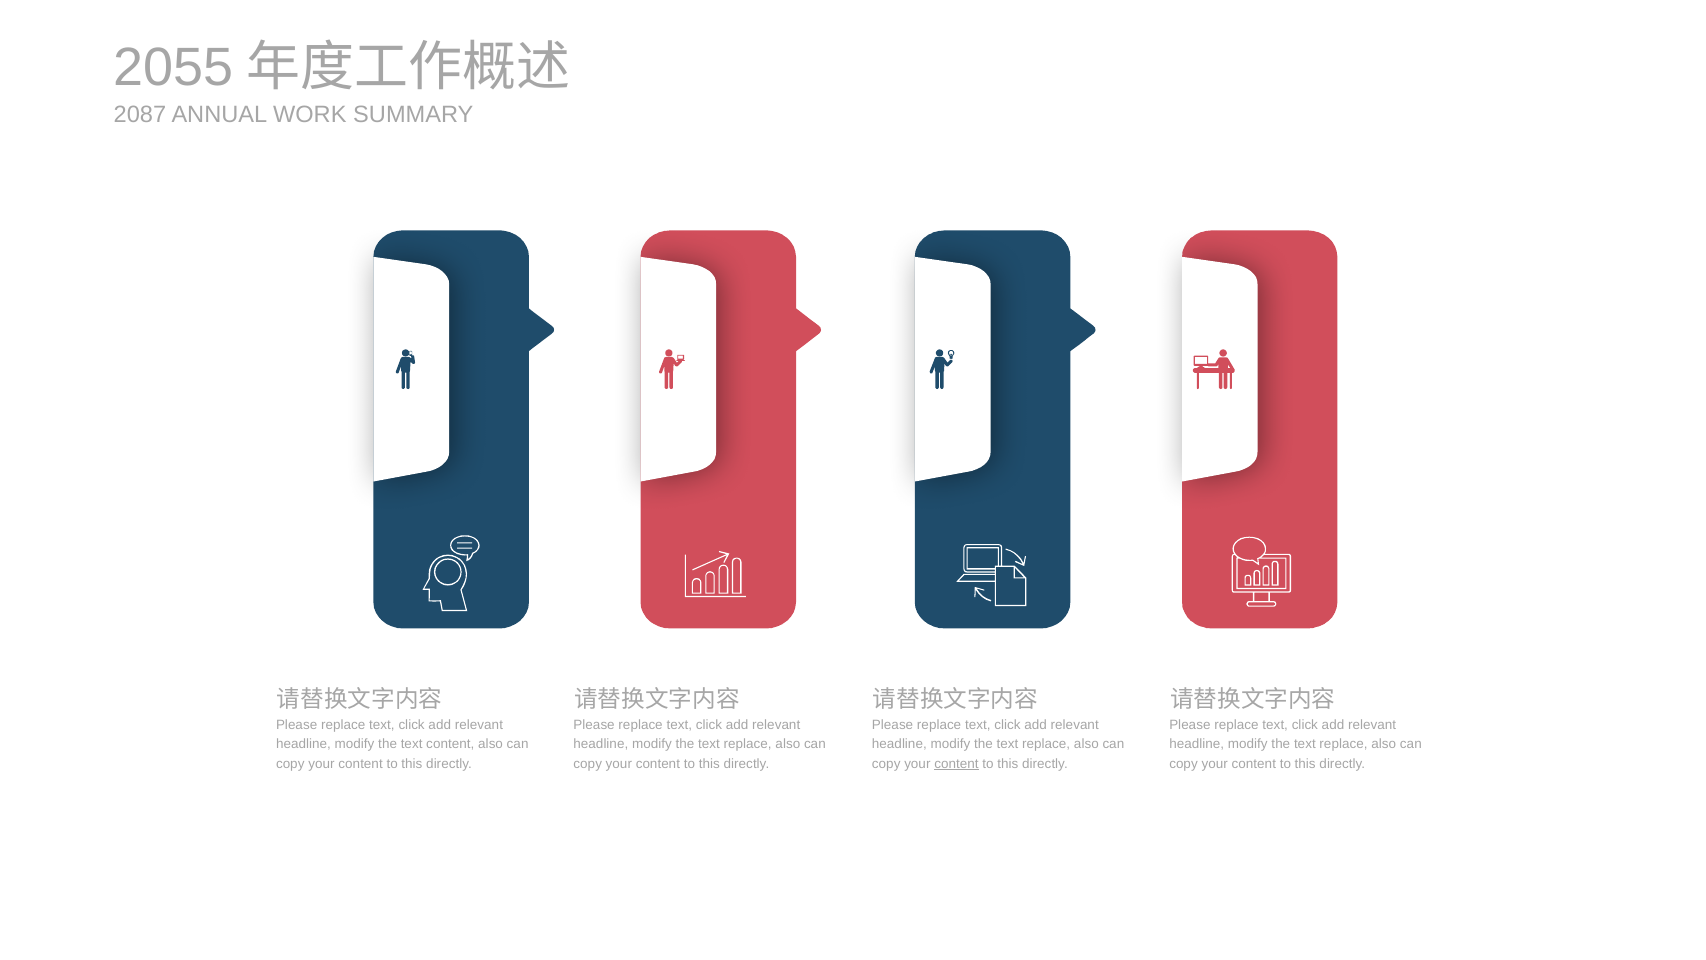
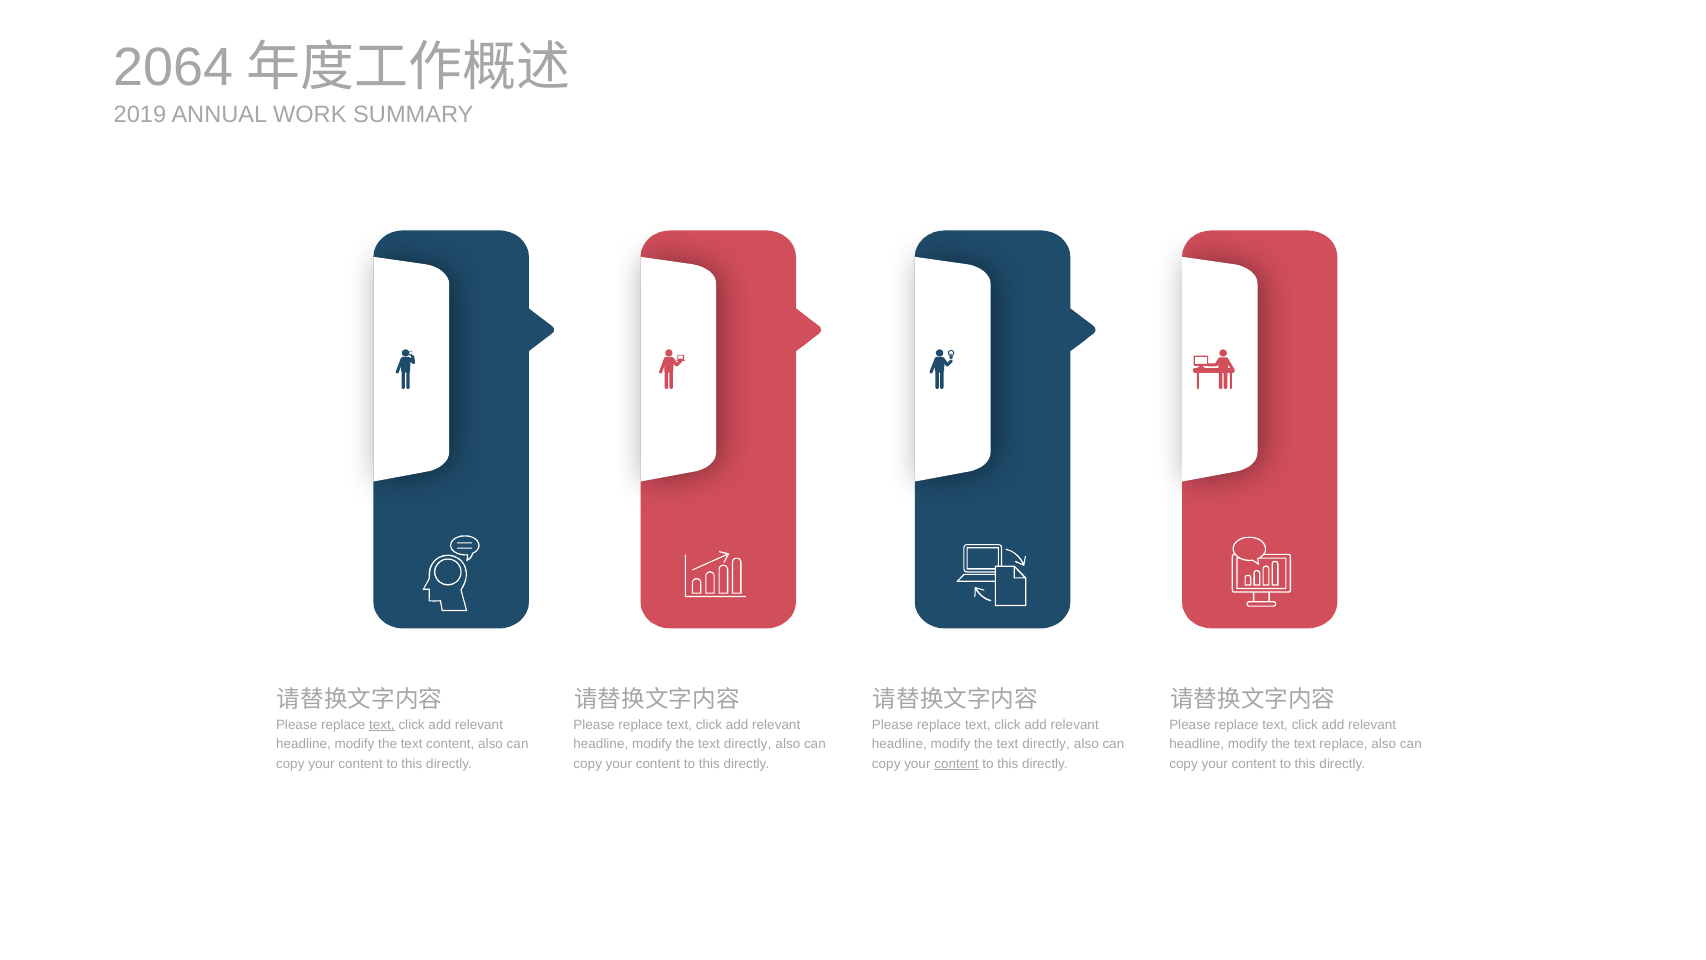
2055: 2055 -> 2064 (174, 67)
2087: 2087 -> 2019 (140, 114)
text underline: none -> present (382, 725)
replace: replace -> directly (748, 744)
replace: replace -> directly (1046, 744)
